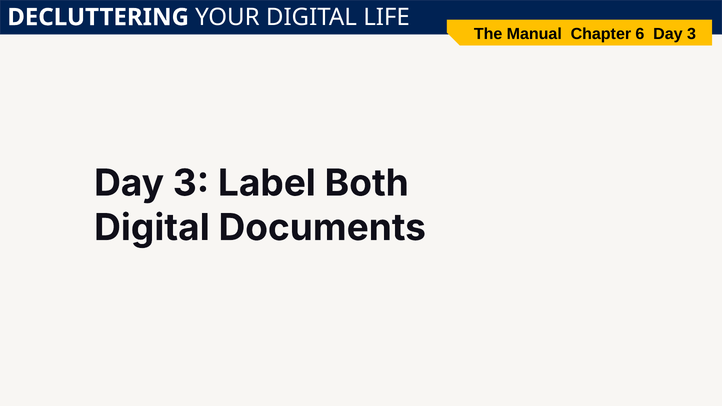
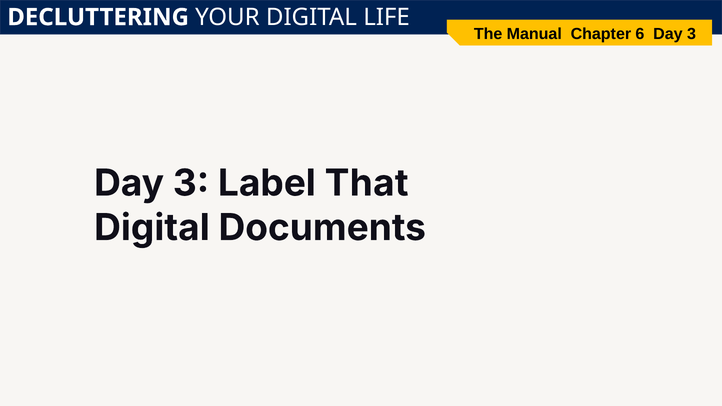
Both: Both -> That (367, 183)
